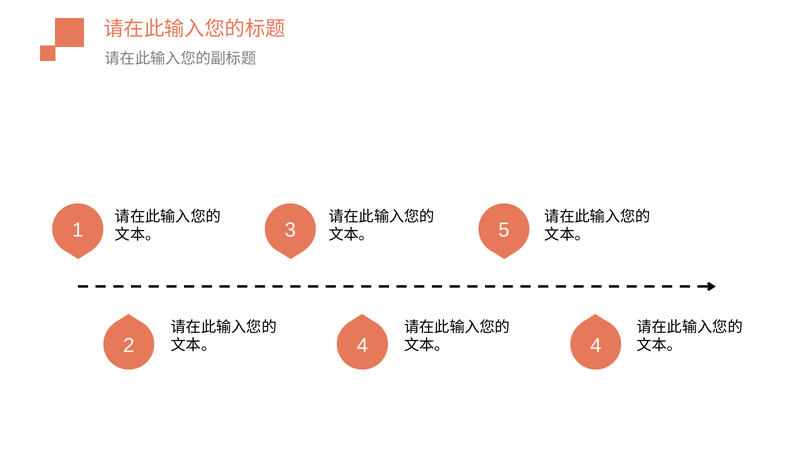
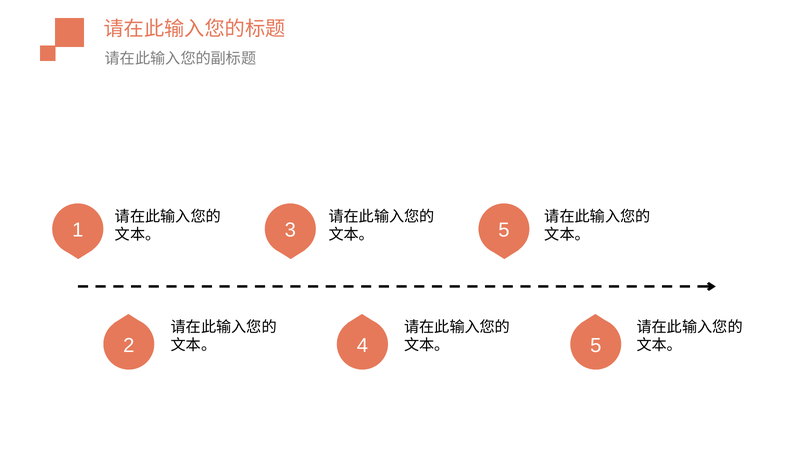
2 4: 4 -> 5 (596, 345)
